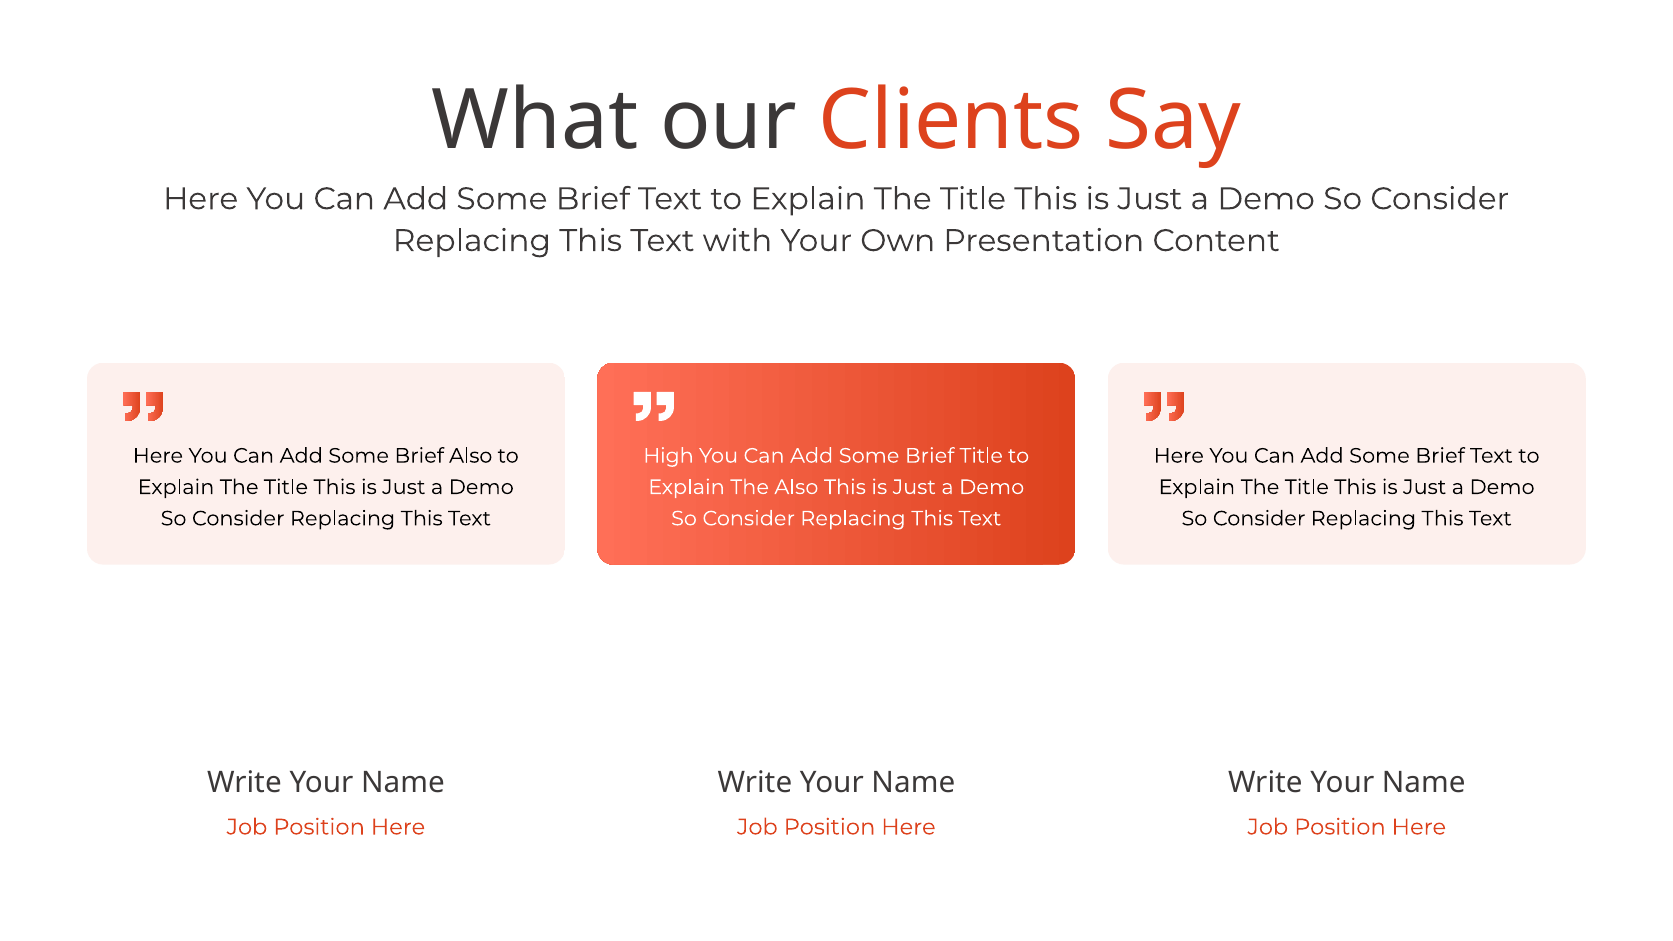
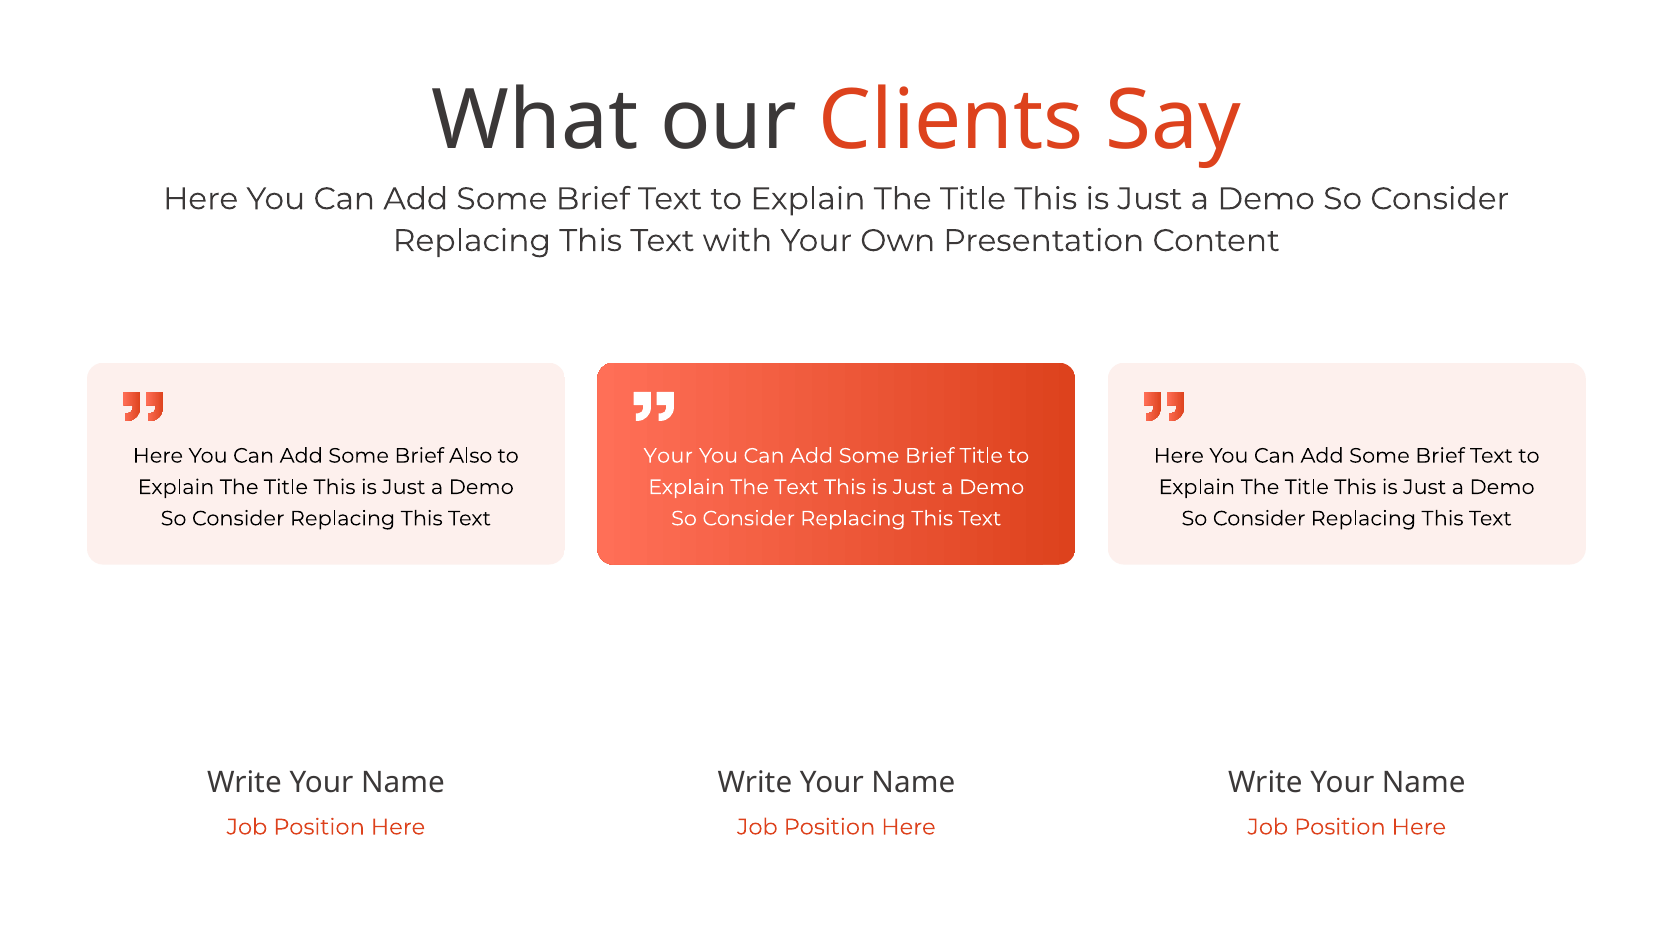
High: High -> Your (668, 456)
The Also: Also -> Text (796, 487)
